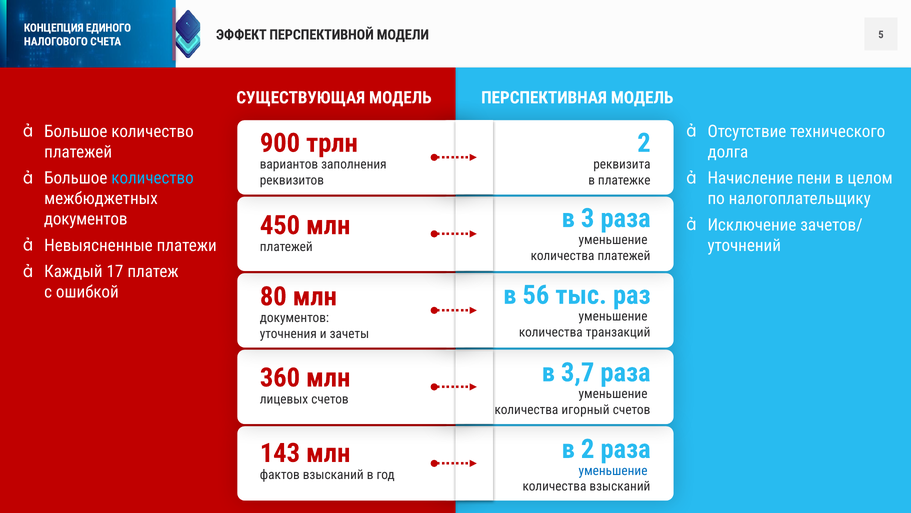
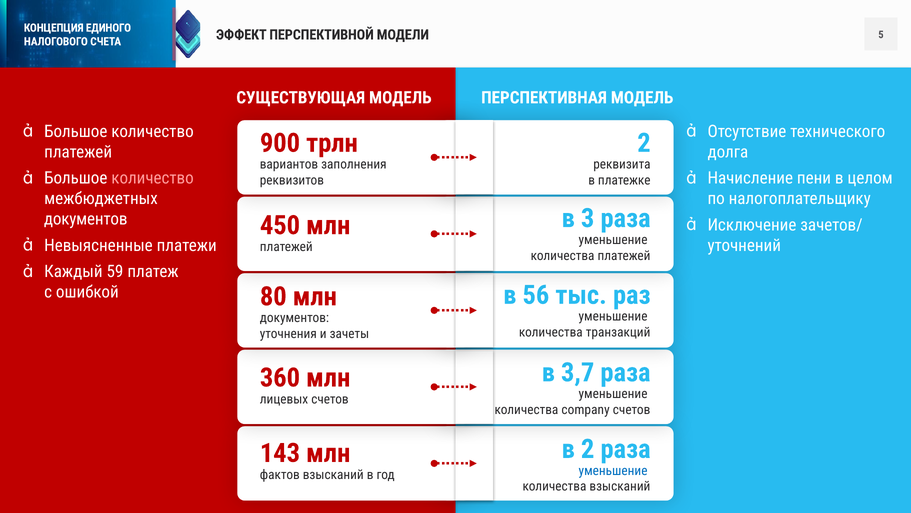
количество colour: light blue -> pink (153, 178)
17: 17 -> 59 (115, 272)
игорный: игорный -> company (586, 410)
